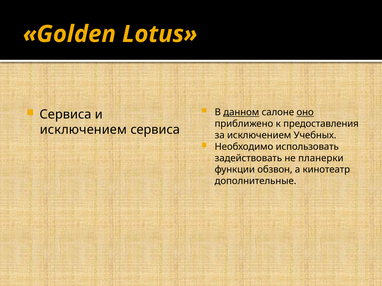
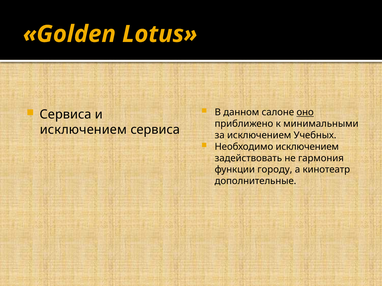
данном underline: present -> none (241, 113)
предоставления: предоставления -> минимальными (321, 124)
Необходимо использовать: использовать -> исключением (307, 147)
планерки: планерки -> гармония (321, 158)
обзвон: обзвон -> городу (275, 170)
